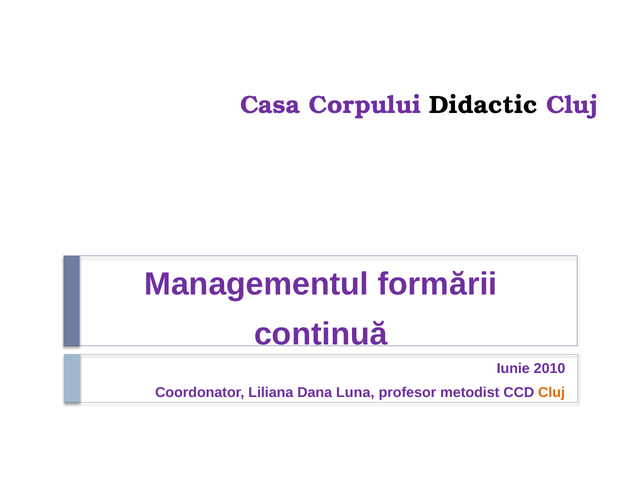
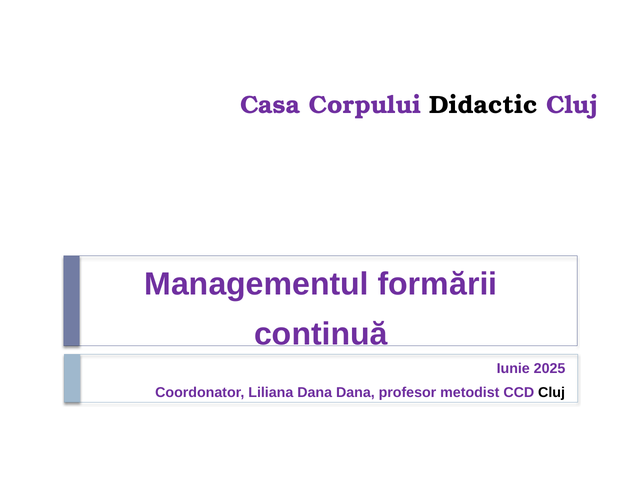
2010: 2010 -> 2025 (550, 369)
Dana Luna: Luna -> Dana (355, 393)
Cluj colour: orange -> black (552, 393)
